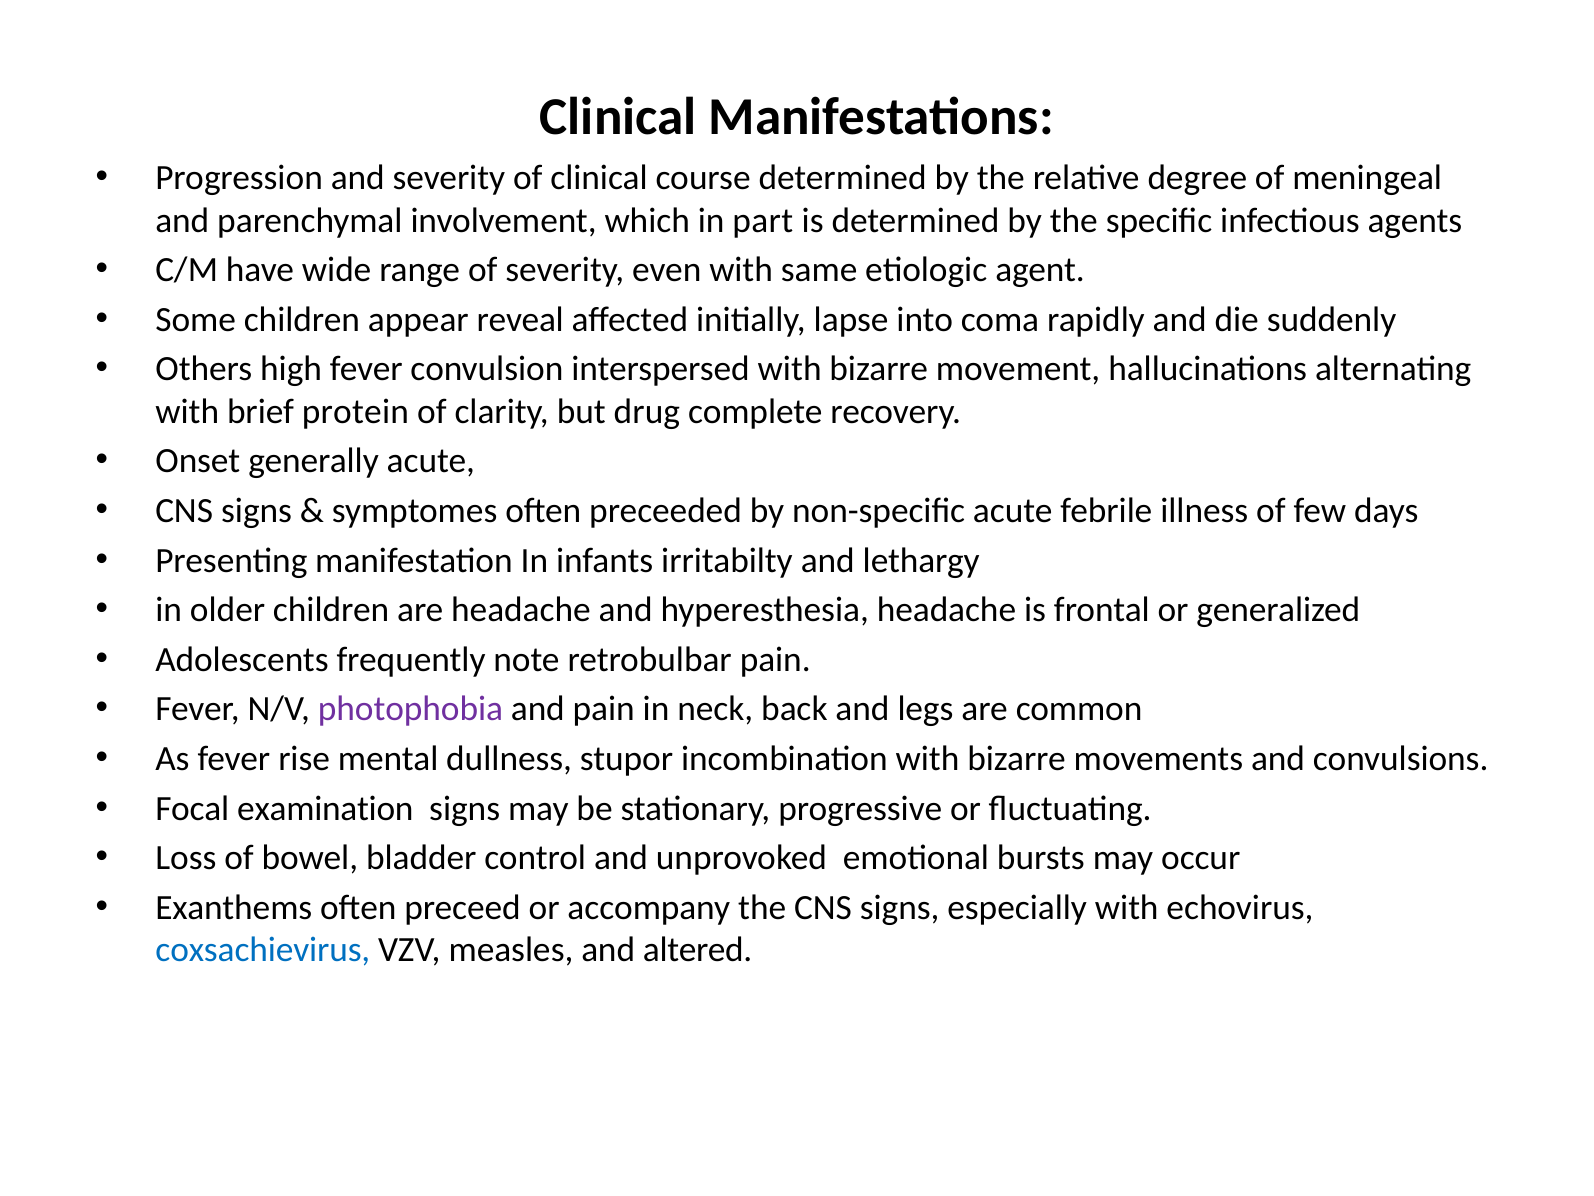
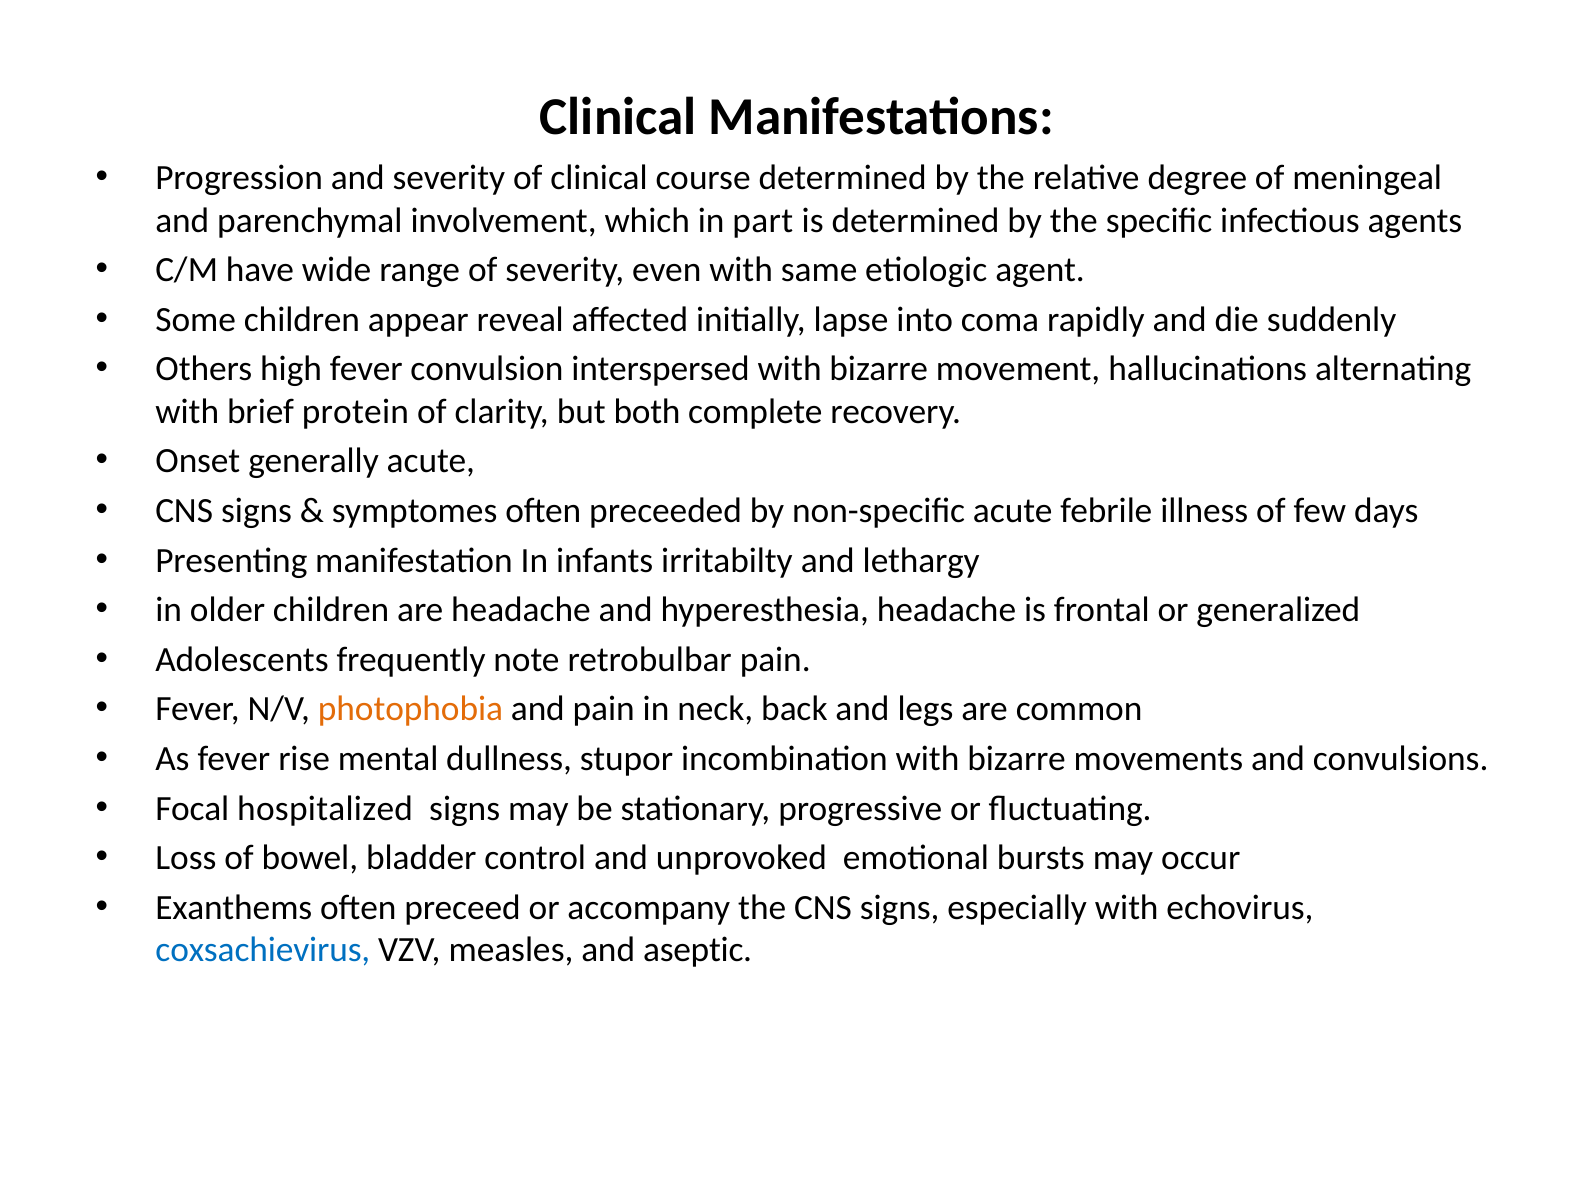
drug: drug -> both (647, 411)
photophobia colour: purple -> orange (410, 709)
examination: examination -> hospitalized (325, 808)
altered: altered -> aseptic (698, 950)
